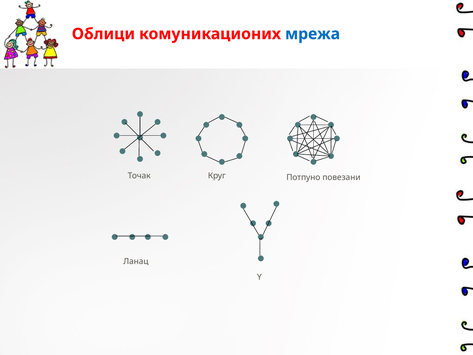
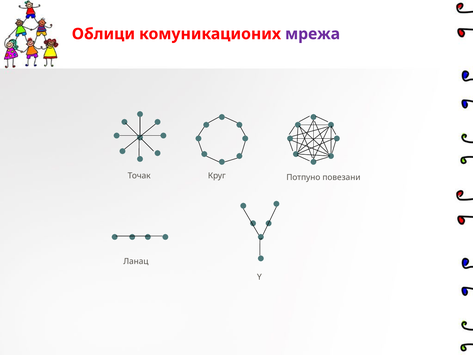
мрежа colour: blue -> purple (313, 34)
